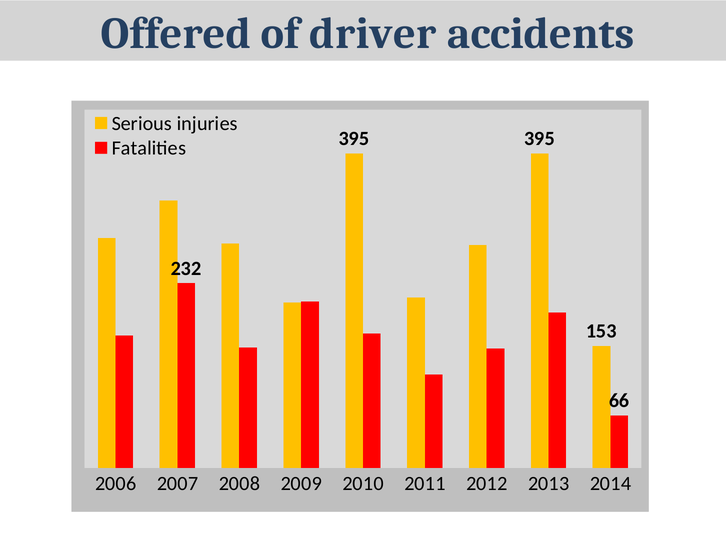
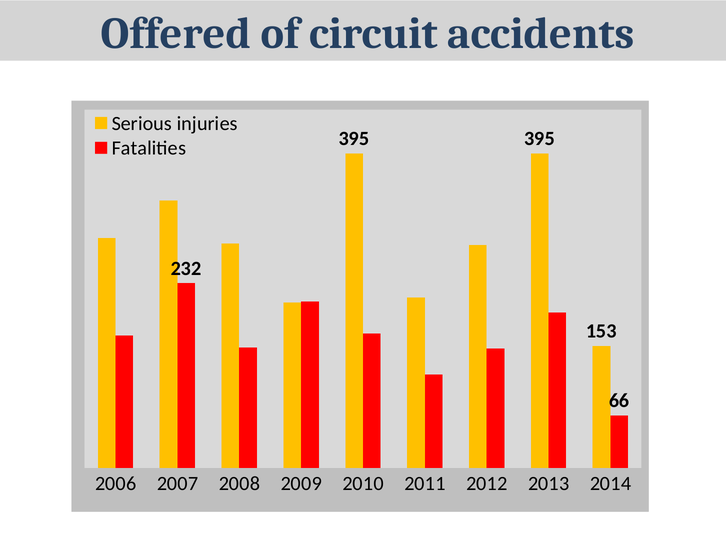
driver: driver -> circuit (373, 34)
